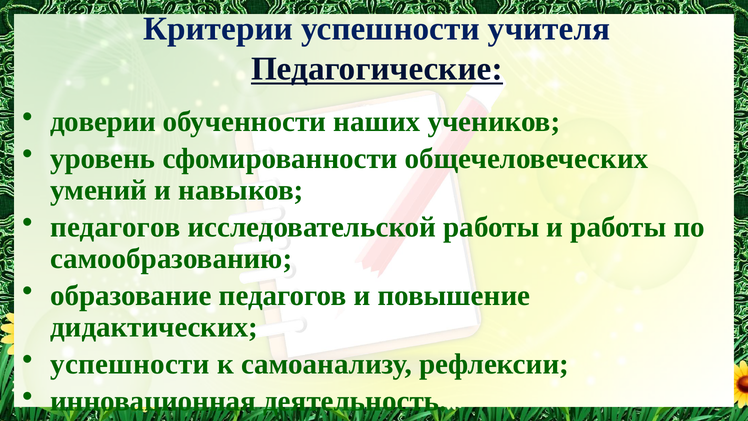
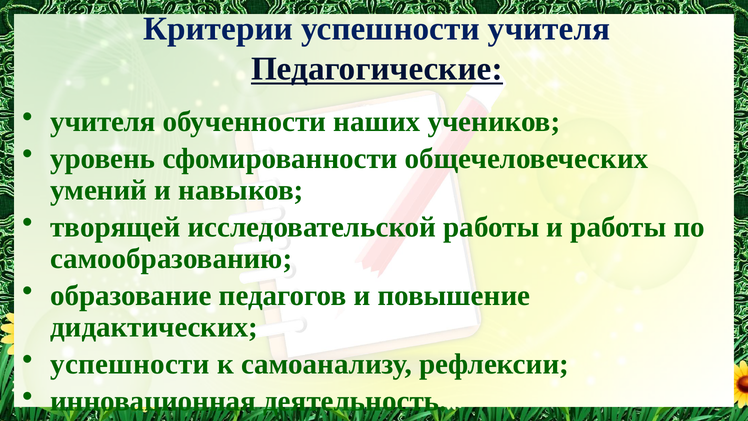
доверии: доверии -> учителя (103, 121)
педагогов: педагогов -> творящей (115, 227)
